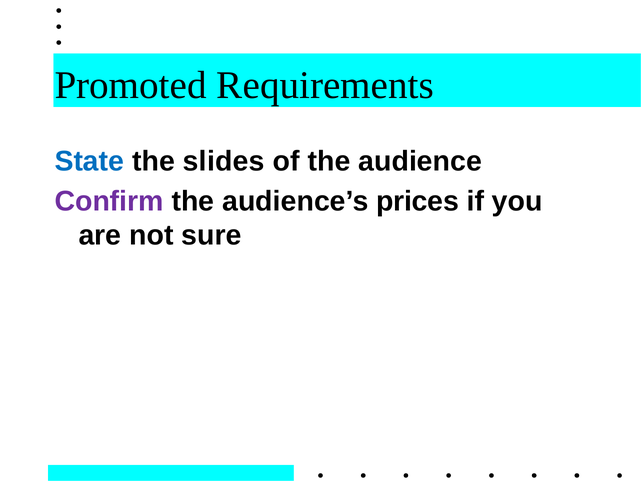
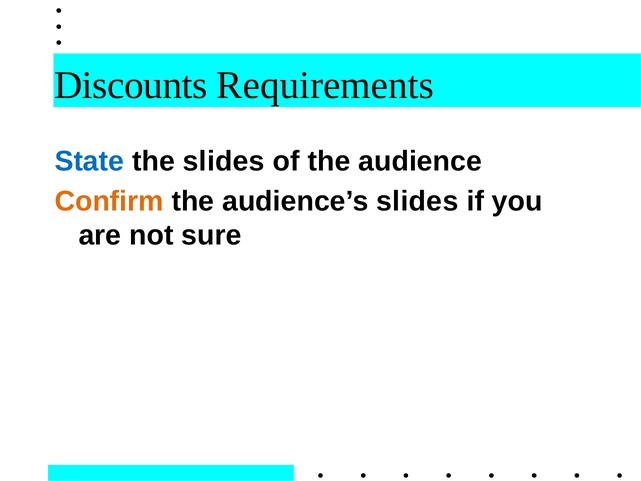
Promoted: Promoted -> Discounts (131, 86)
Confirm colour: purple -> orange (109, 201)
audience’s prices: prices -> slides (417, 201)
